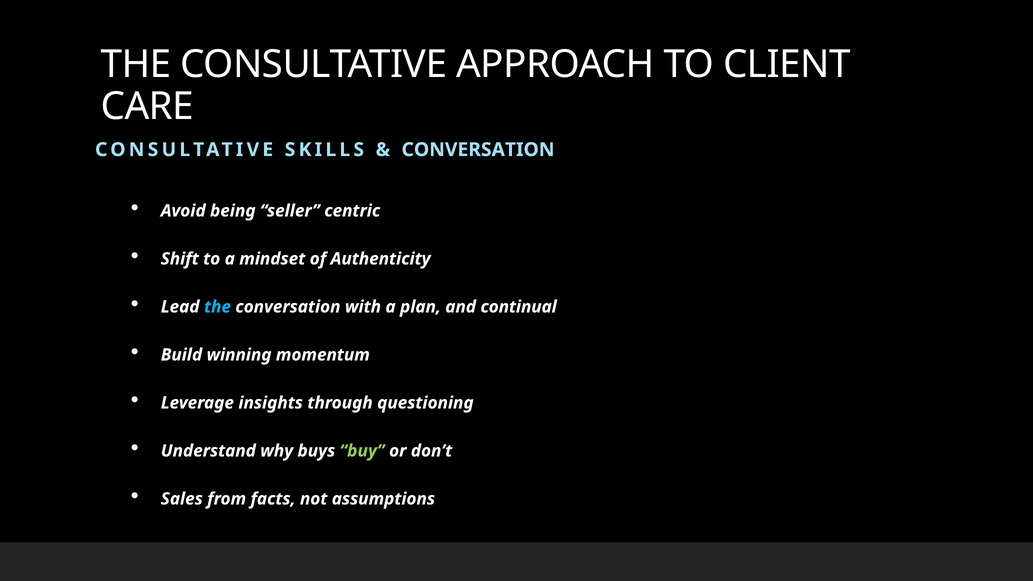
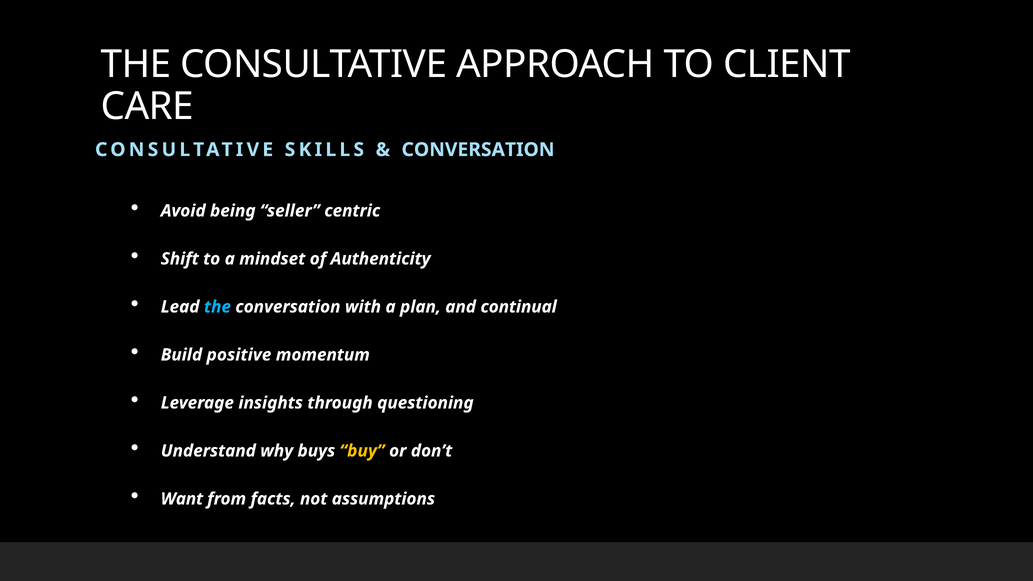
winning: winning -> positive (239, 355)
buy colour: light green -> yellow (362, 451)
Sales: Sales -> Want (182, 499)
